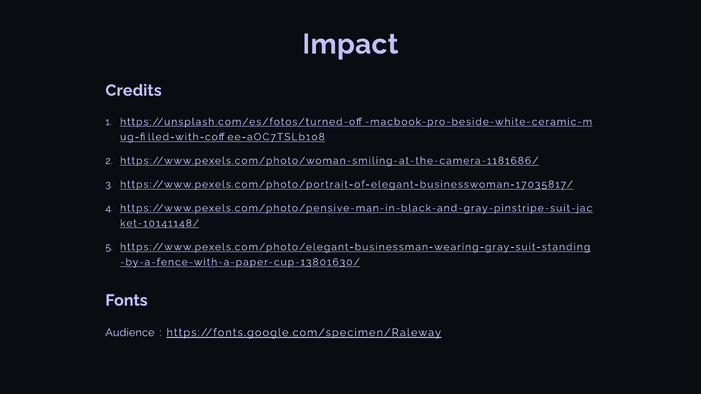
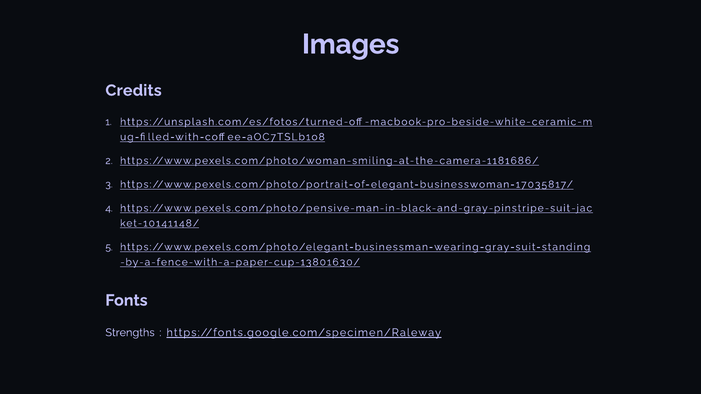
Impact: Impact -> Images (351, 44)
Audience: Audience -> Strengths (130, 333)
